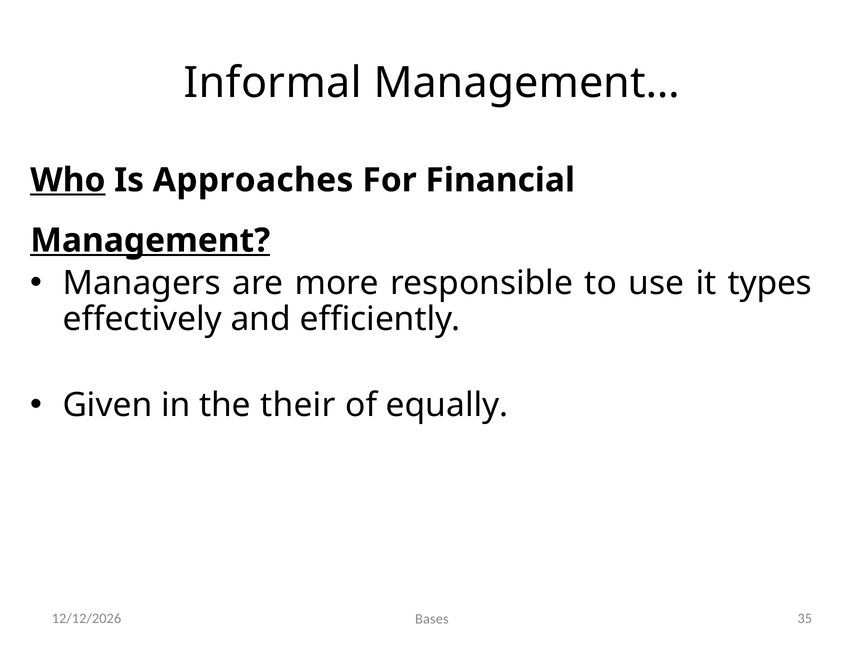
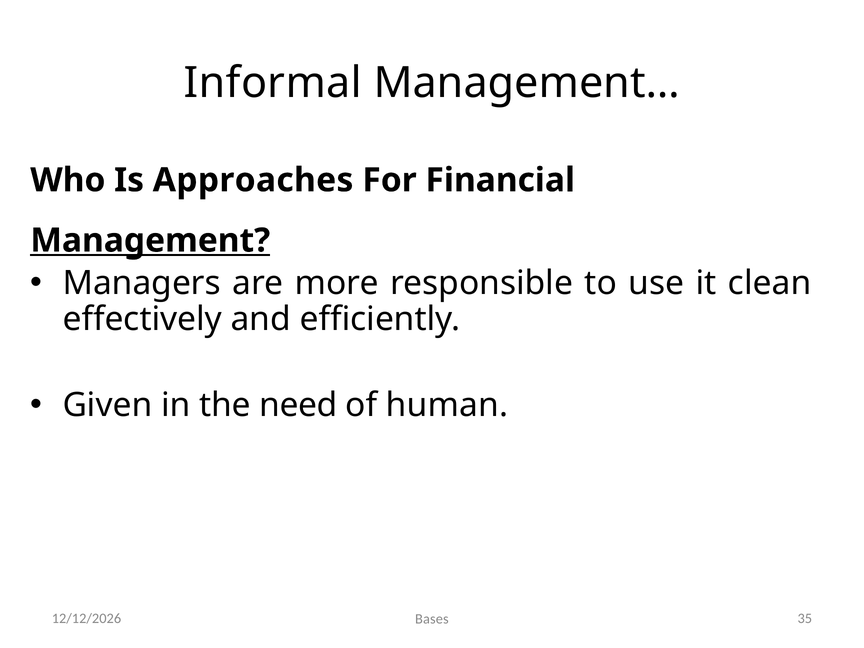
Who underline: present -> none (68, 180)
types: types -> clean (770, 283)
their: their -> need (298, 405)
equally: equally -> human (447, 405)
